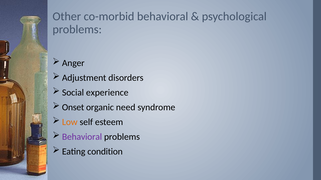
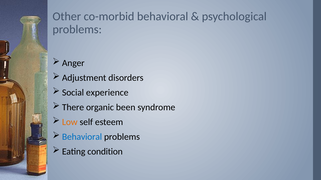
Onset: Onset -> There (73, 108)
need: need -> been (126, 108)
Behavioral colour: purple -> blue (82, 137)
